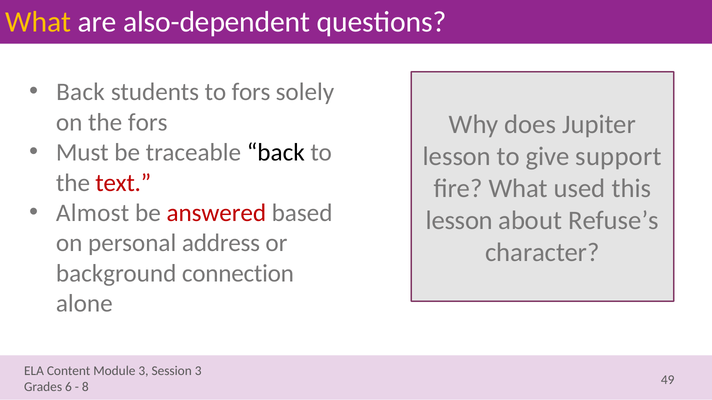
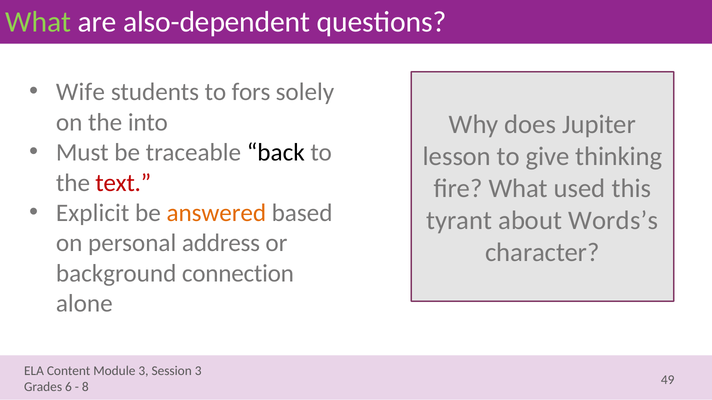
What colour: yellow -> light green (38, 22)
Back: Back -> Wife (80, 92)
the fors: fors -> into (148, 122)
support: support -> thinking (619, 157)
Almost: Almost -> Explicit (93, 213)
answered colour: red -> orange (216, 213)
lesson: lesson -> tyrant (459, 221)
Refuse’s: Refuse’s -> Words’s (613, 221)
